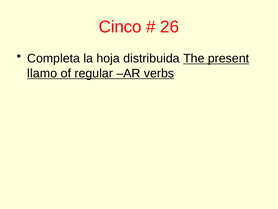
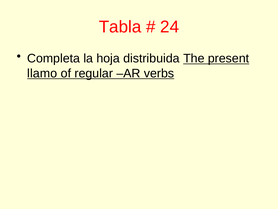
Cinco: Cinco -> Tabla (120, 27)
26: 26 -> 24 (170, 27)
